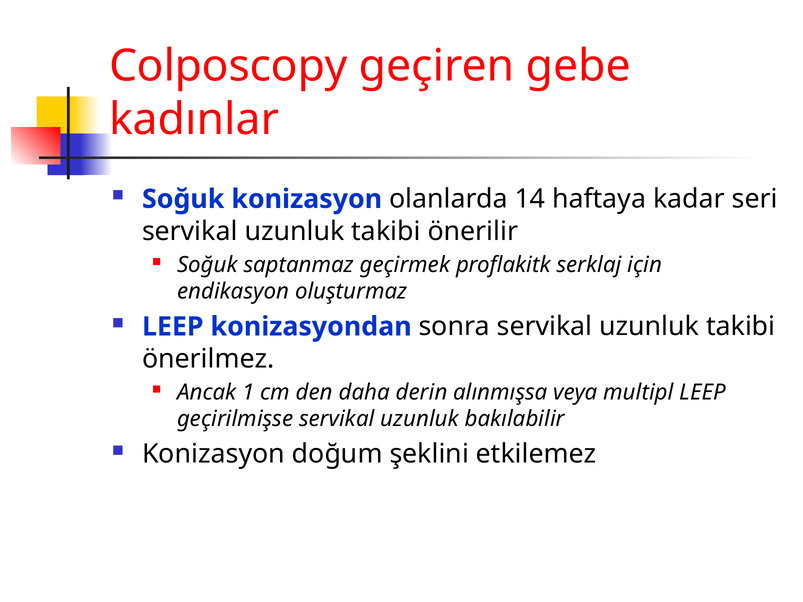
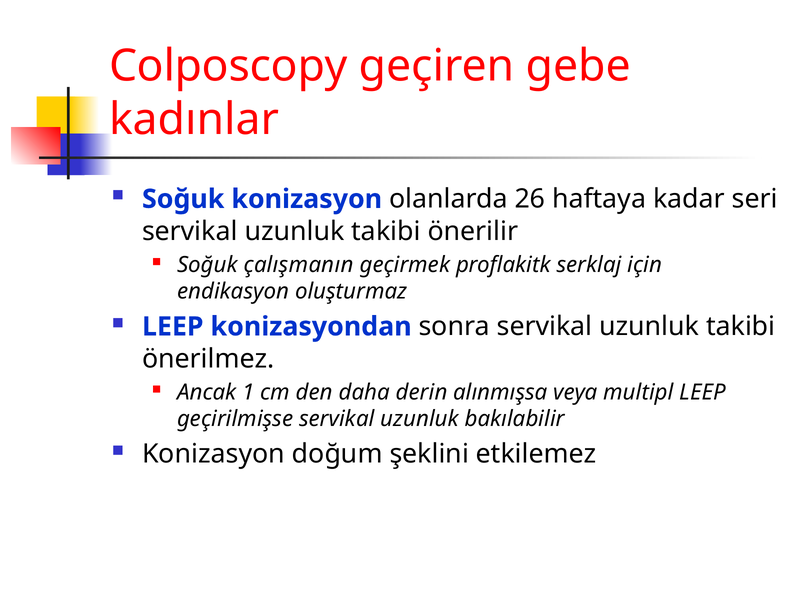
14: 14 -> 26 (530, 199)
saptanmaz: saptanmaz -> çalışmanın (299, 265)
